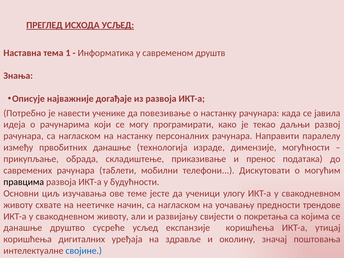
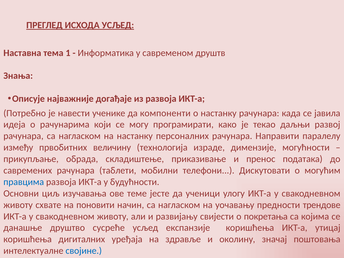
повезивање: повезивање -> компоненти (165, 113)
првобитних данашње: данашње -> величину (112, 148)
правцима colour: black -> blue (24, 182)
неетичке: неетичке -> поновити (95, 205)
